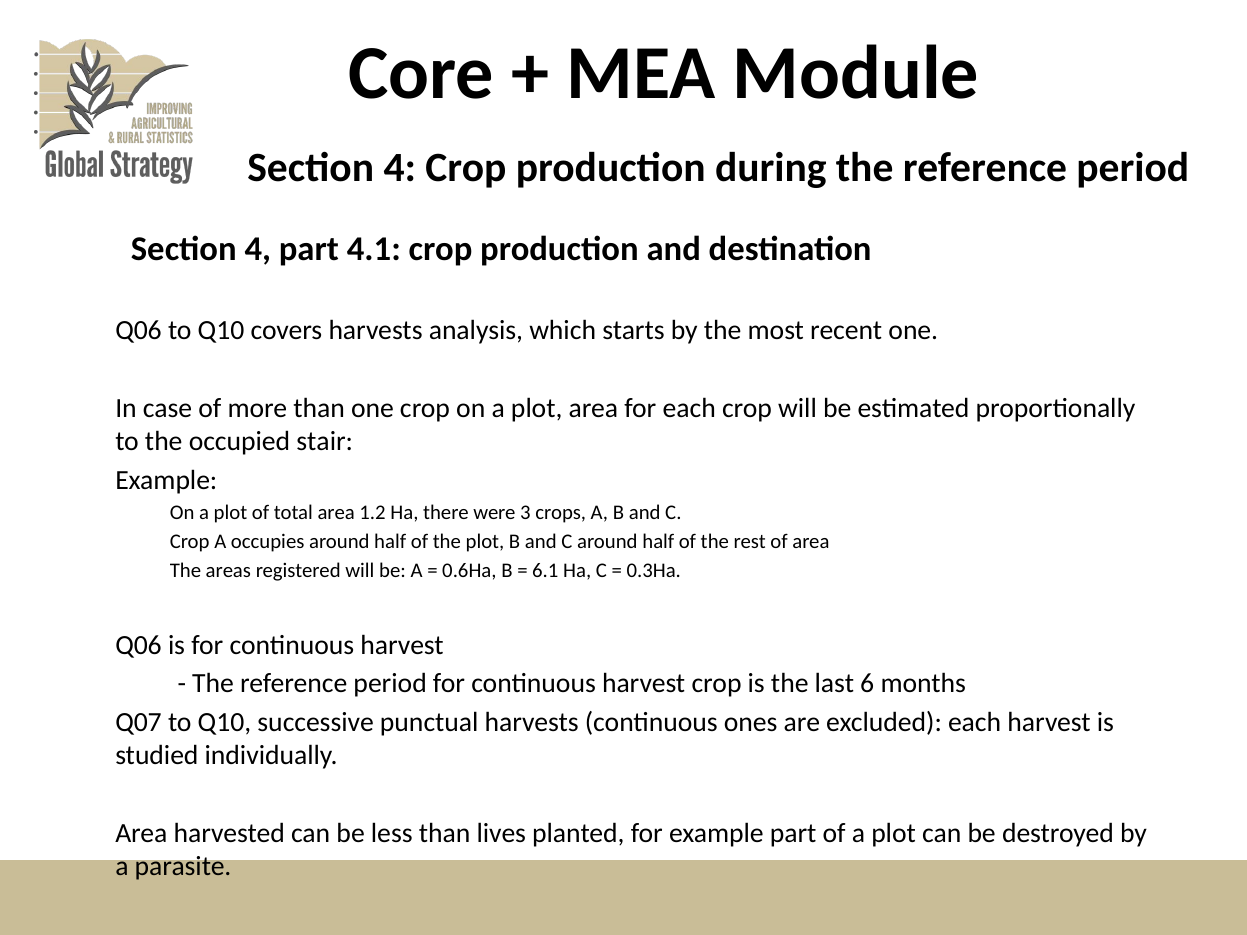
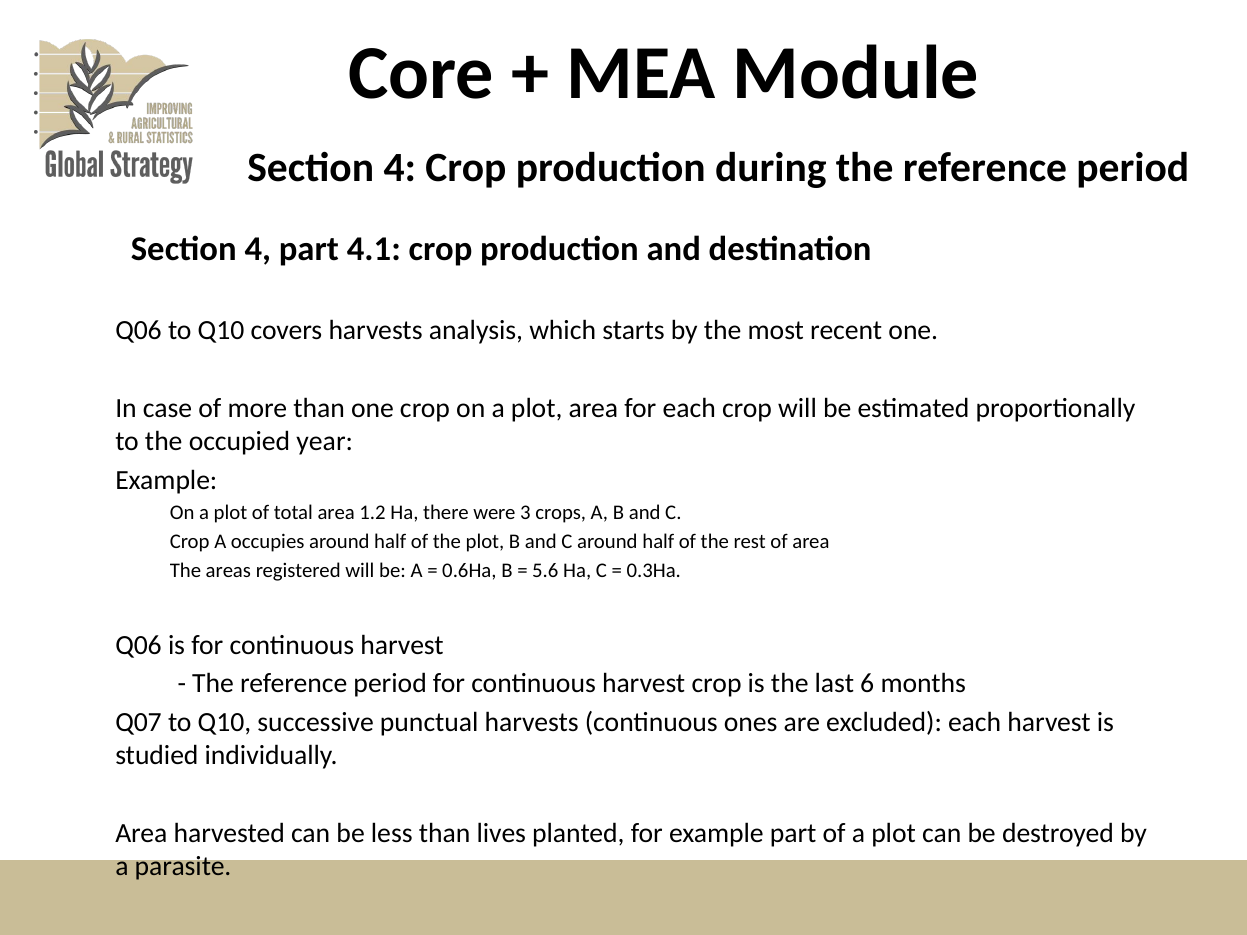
stair: stair -> year (325, 441)
6.1: 6.1 -> 5.6 (545, 571)
